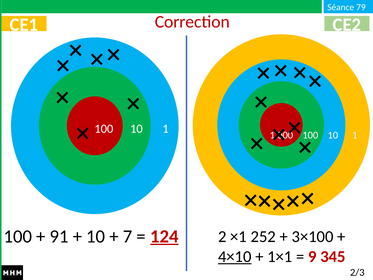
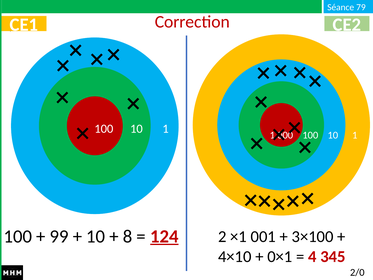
91: 91 -> 99 (59, 236)
7: 7 -> 8 (128, 236)
252: 252 -> 001 (263, 236)
4×10 underline: present -> none (235, 256)
1×1: 1×1 -> 0×1 (280, 256)
9: 9 -> 4 (312, 256)
2/3: 2/3 -> 2/0 (357, 272)
